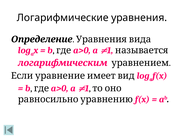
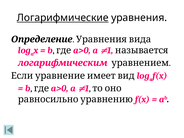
Логарифмические underline: none -> present (63, 18)
